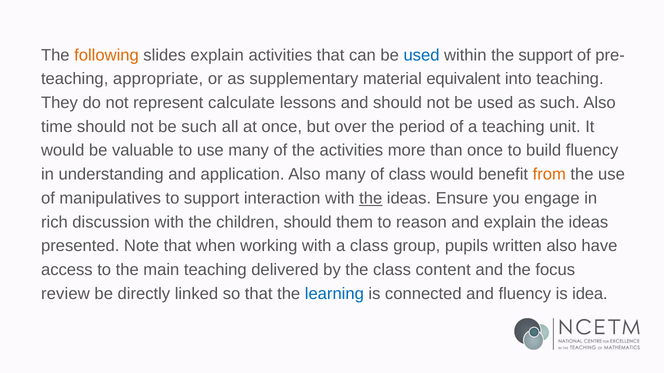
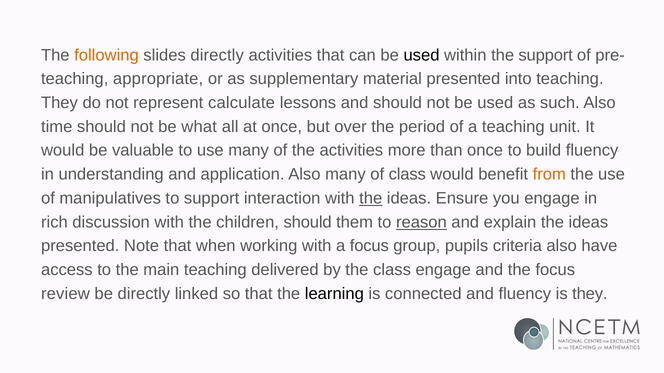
slides explain: explain -> directly (217, 55)
used colour: blue -> black (422, 55)
material equivalent: equivalent -> presented (463, 79)
be such: such -> what (199, 127)
reason underline: none -> present (421, 222)
a class: class -> focus (369, 246)
written: written -> criteria (517, 246)
class content: content -> engage (443, 270)
learning colour: blue -> black (334, 294)
is idea: idea -> they (590, 294)
